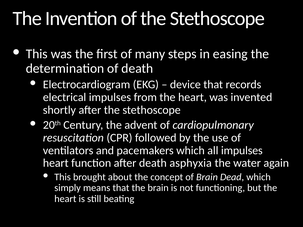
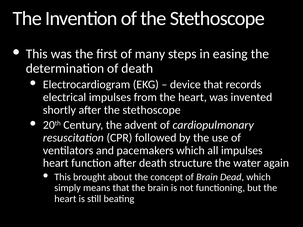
asphyxia: asphyxia -> structure (191, 163)
